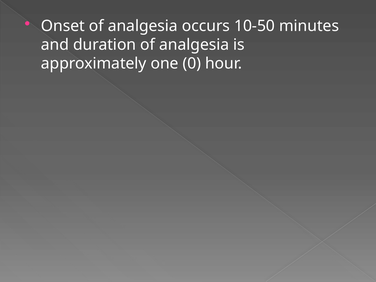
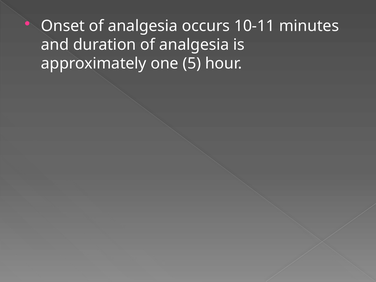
10-50: 10-50 -> 10-11 (255, 26)
0: 0 -> 5 (192, 64)
